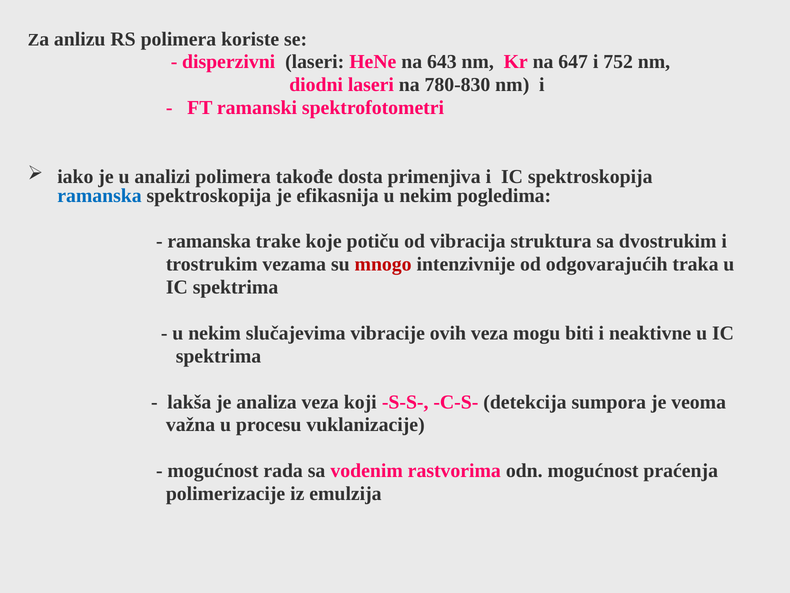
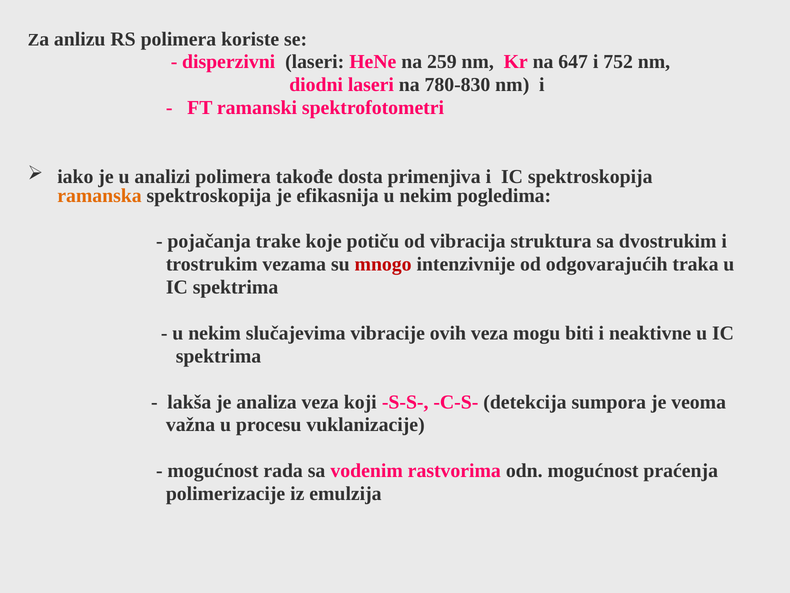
643: 643 -> 259 (442, 62)
ramanska colour: blue -> orange (99, 195)
ramanska: ramanska -> pojačanja (209, 241)
